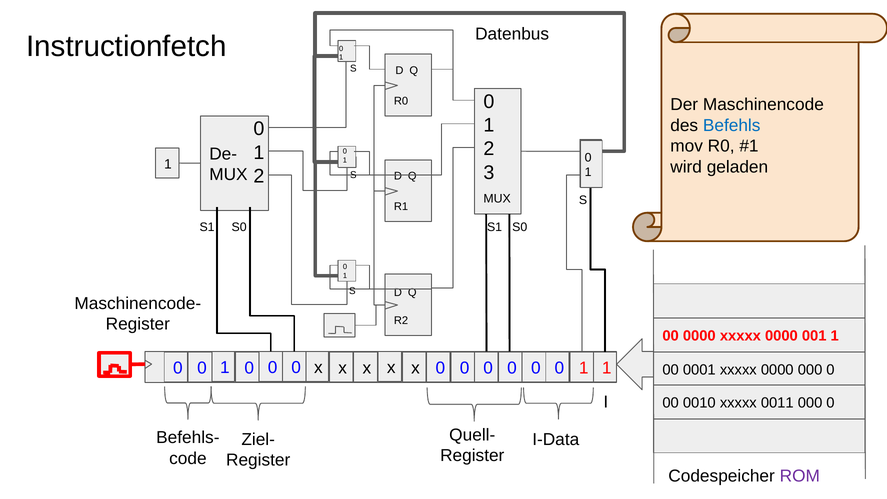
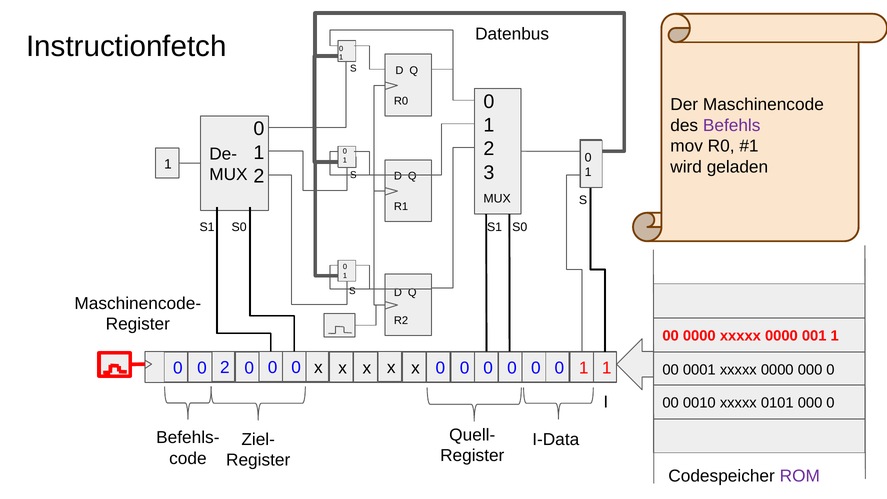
Befehls colour: blue -> purple (732, 125)
1: 1 -> 2 (225, 368)
0011: 0011 -> 0101 (777, 403)
